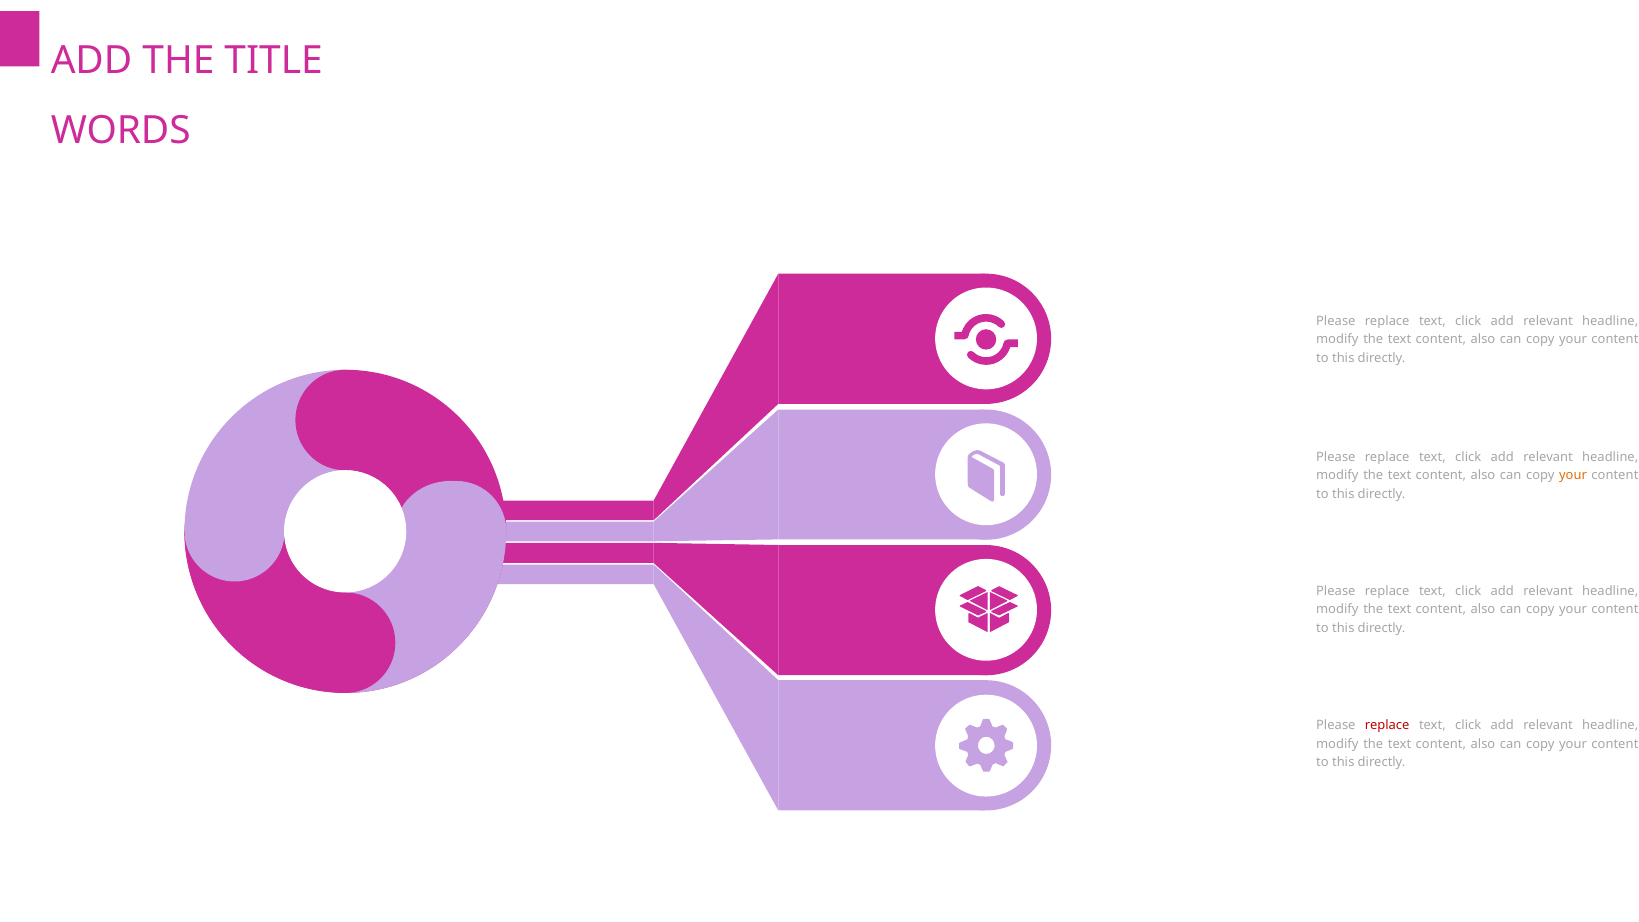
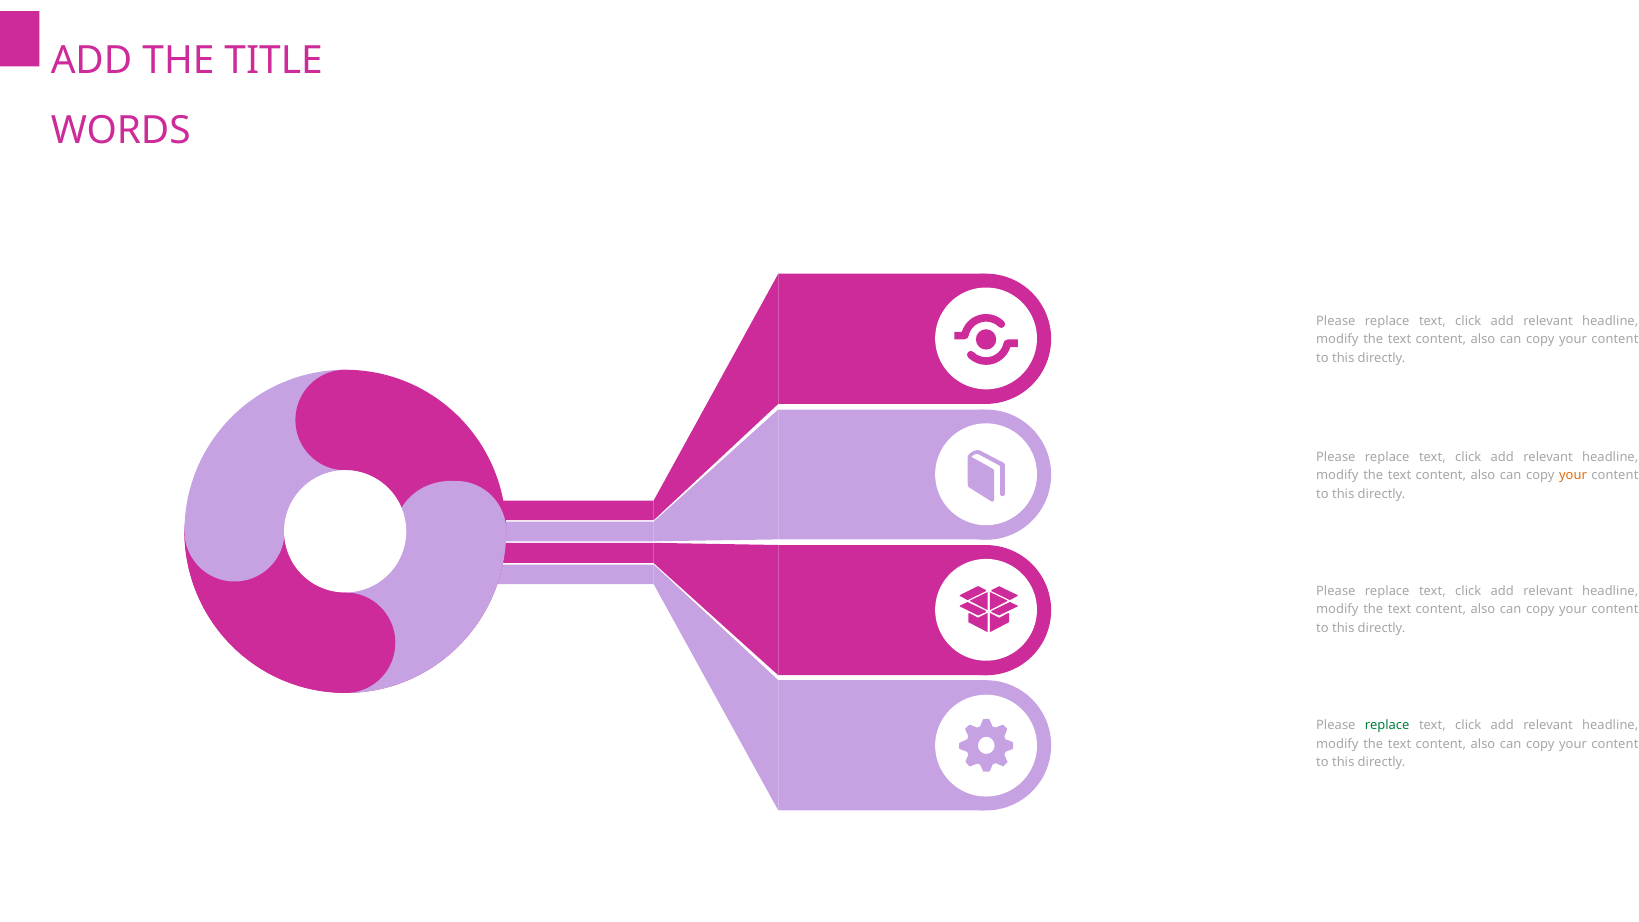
replace colour: red -> green (1387, 725)
